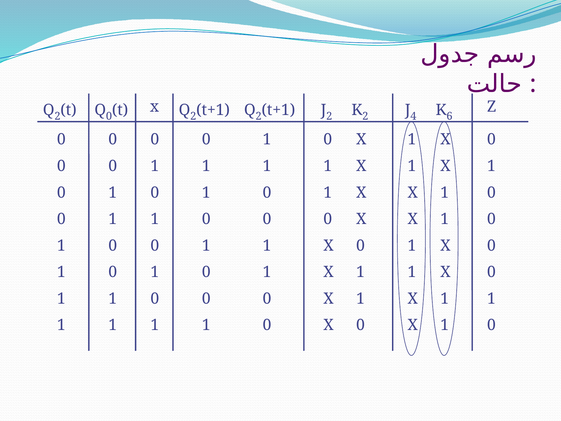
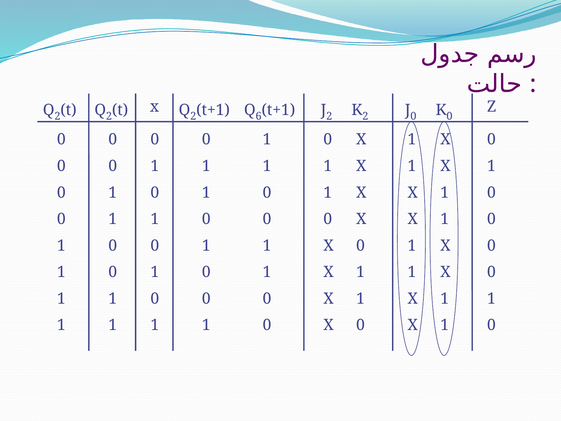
0: 0 -> 2 (109, 116)
2: 2 -> 6 (259, 116)
4: 4 -> 0 (413, 116)
6: 6 -> 0 (449, 116)
